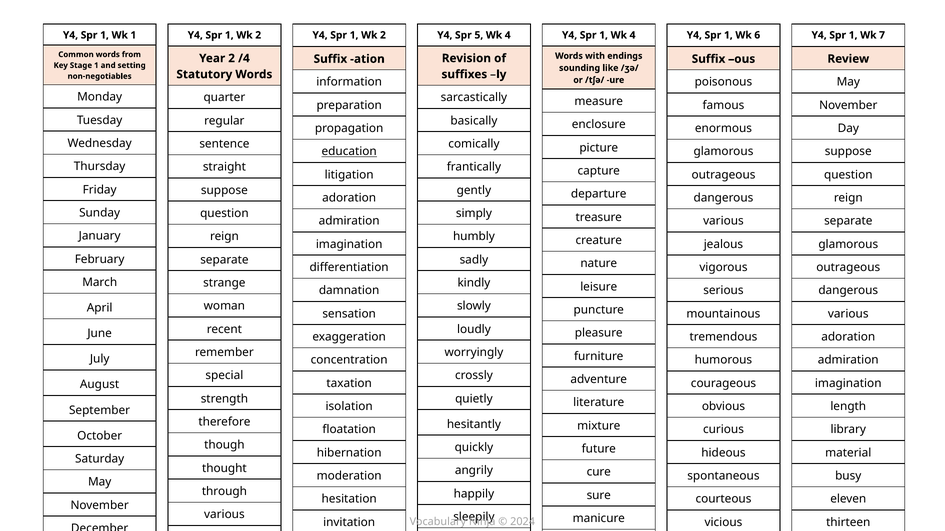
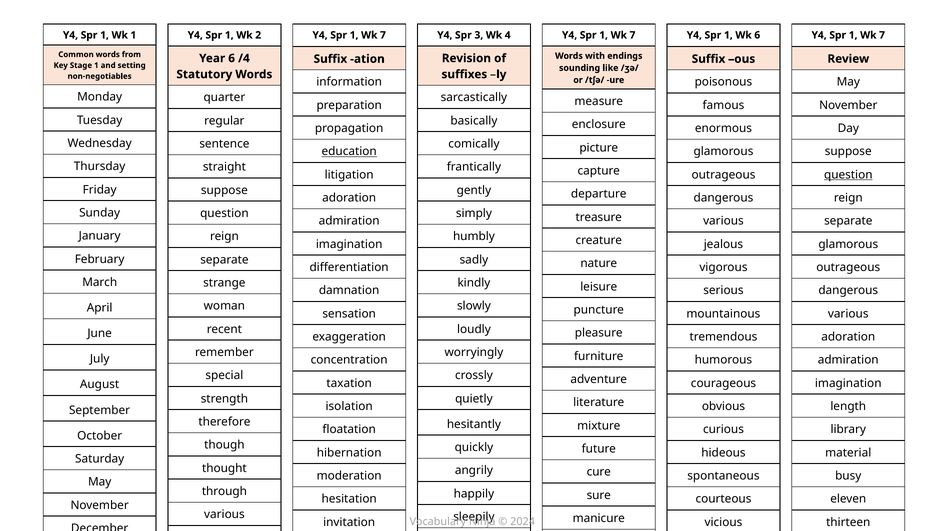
2: 2 -> 7 (383, 35)
5: 5 -> 3 (479, 35)
4: 4 -> 7 (632, 35)
Year 2: 2 -> 6 (232, 58)
question underline: none -> present (848, 175)
